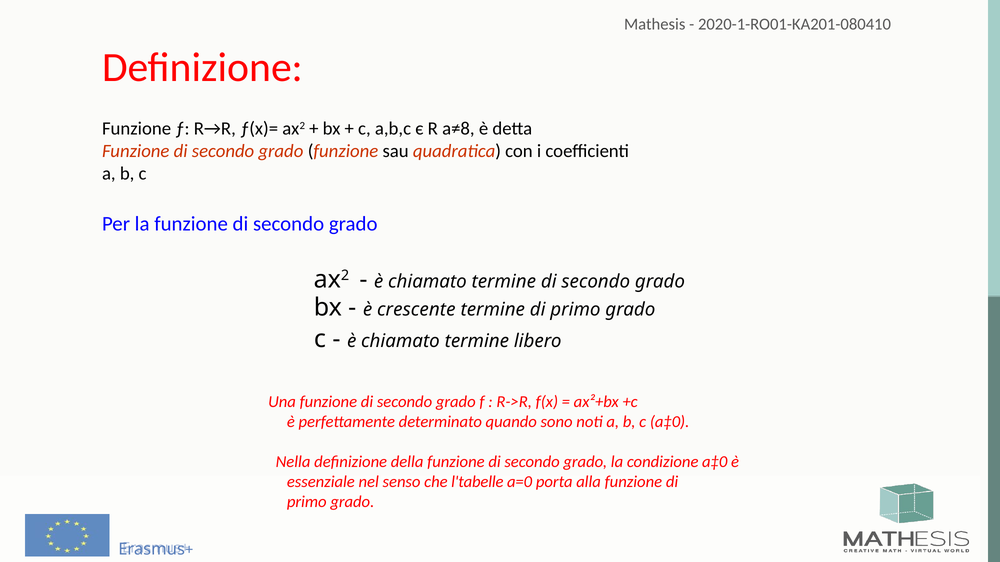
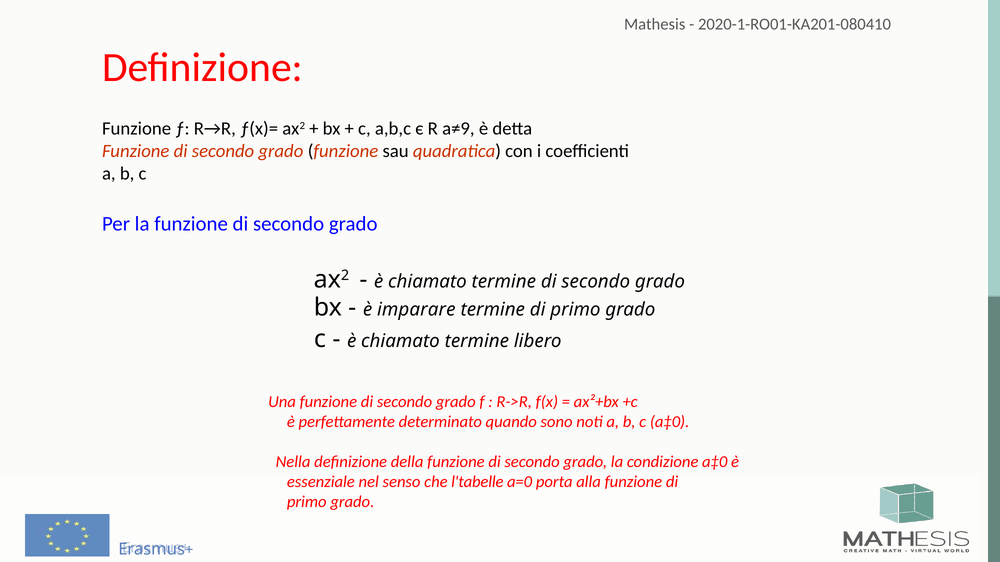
a≠8: a≠8 -> a≠9 (458, 129)
crescente: crescente -> imparare (416, 310)
